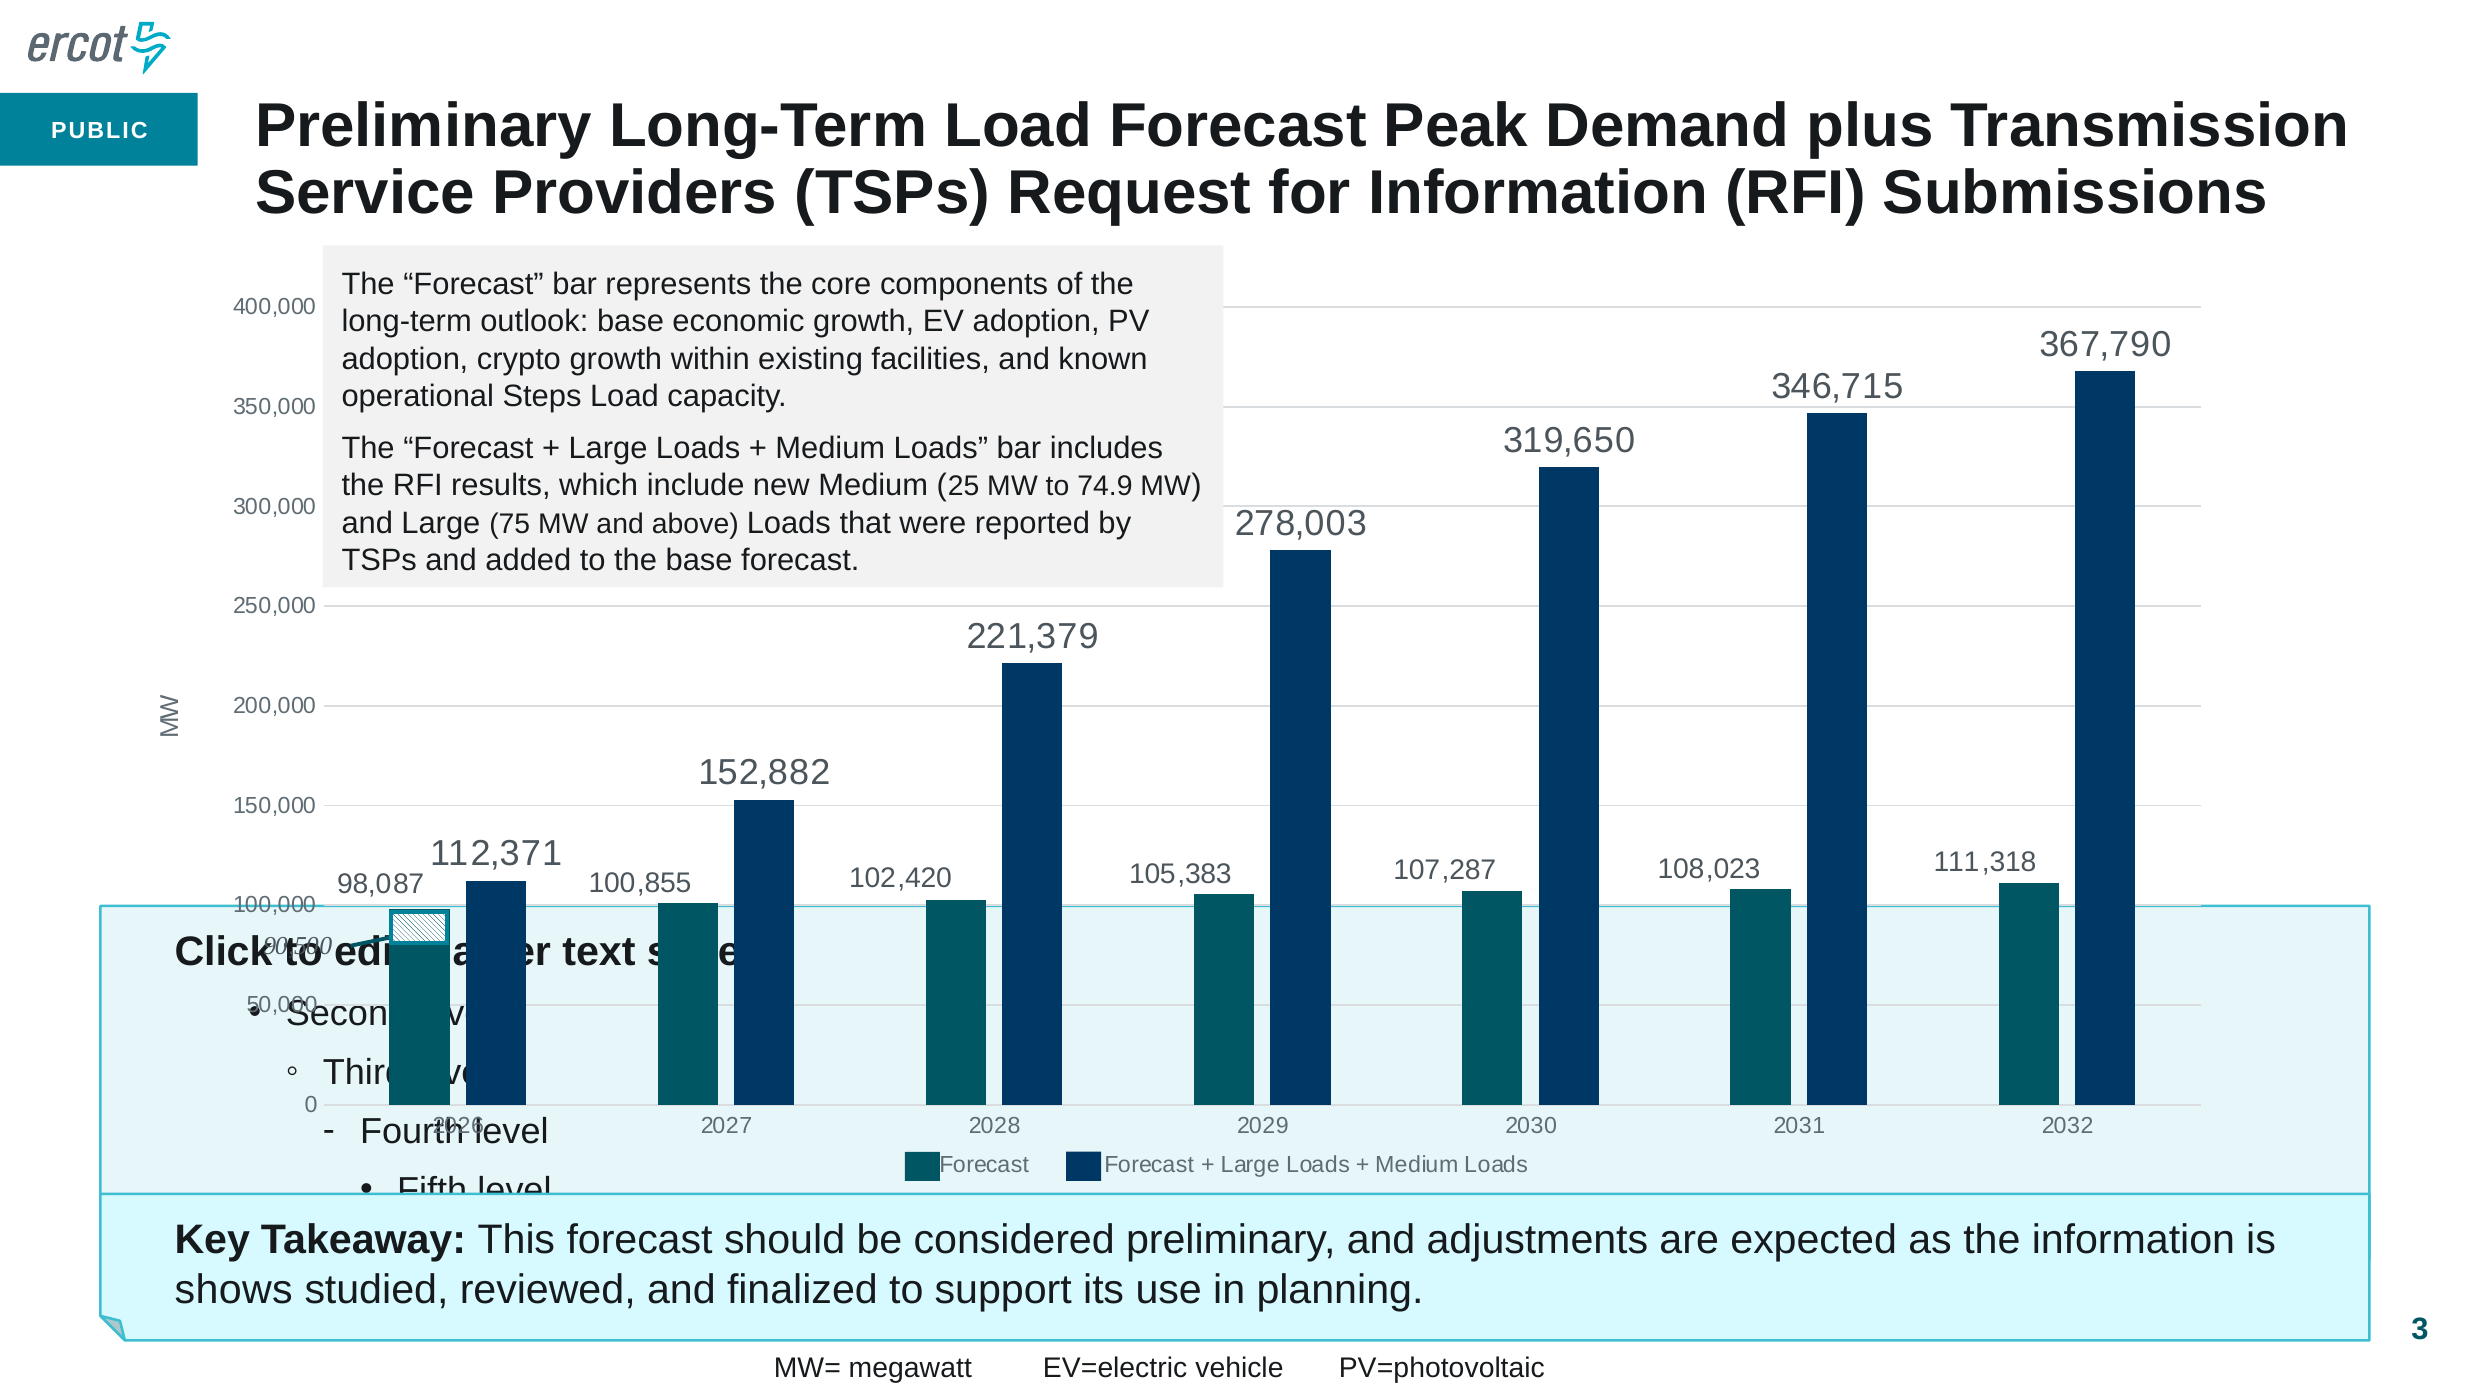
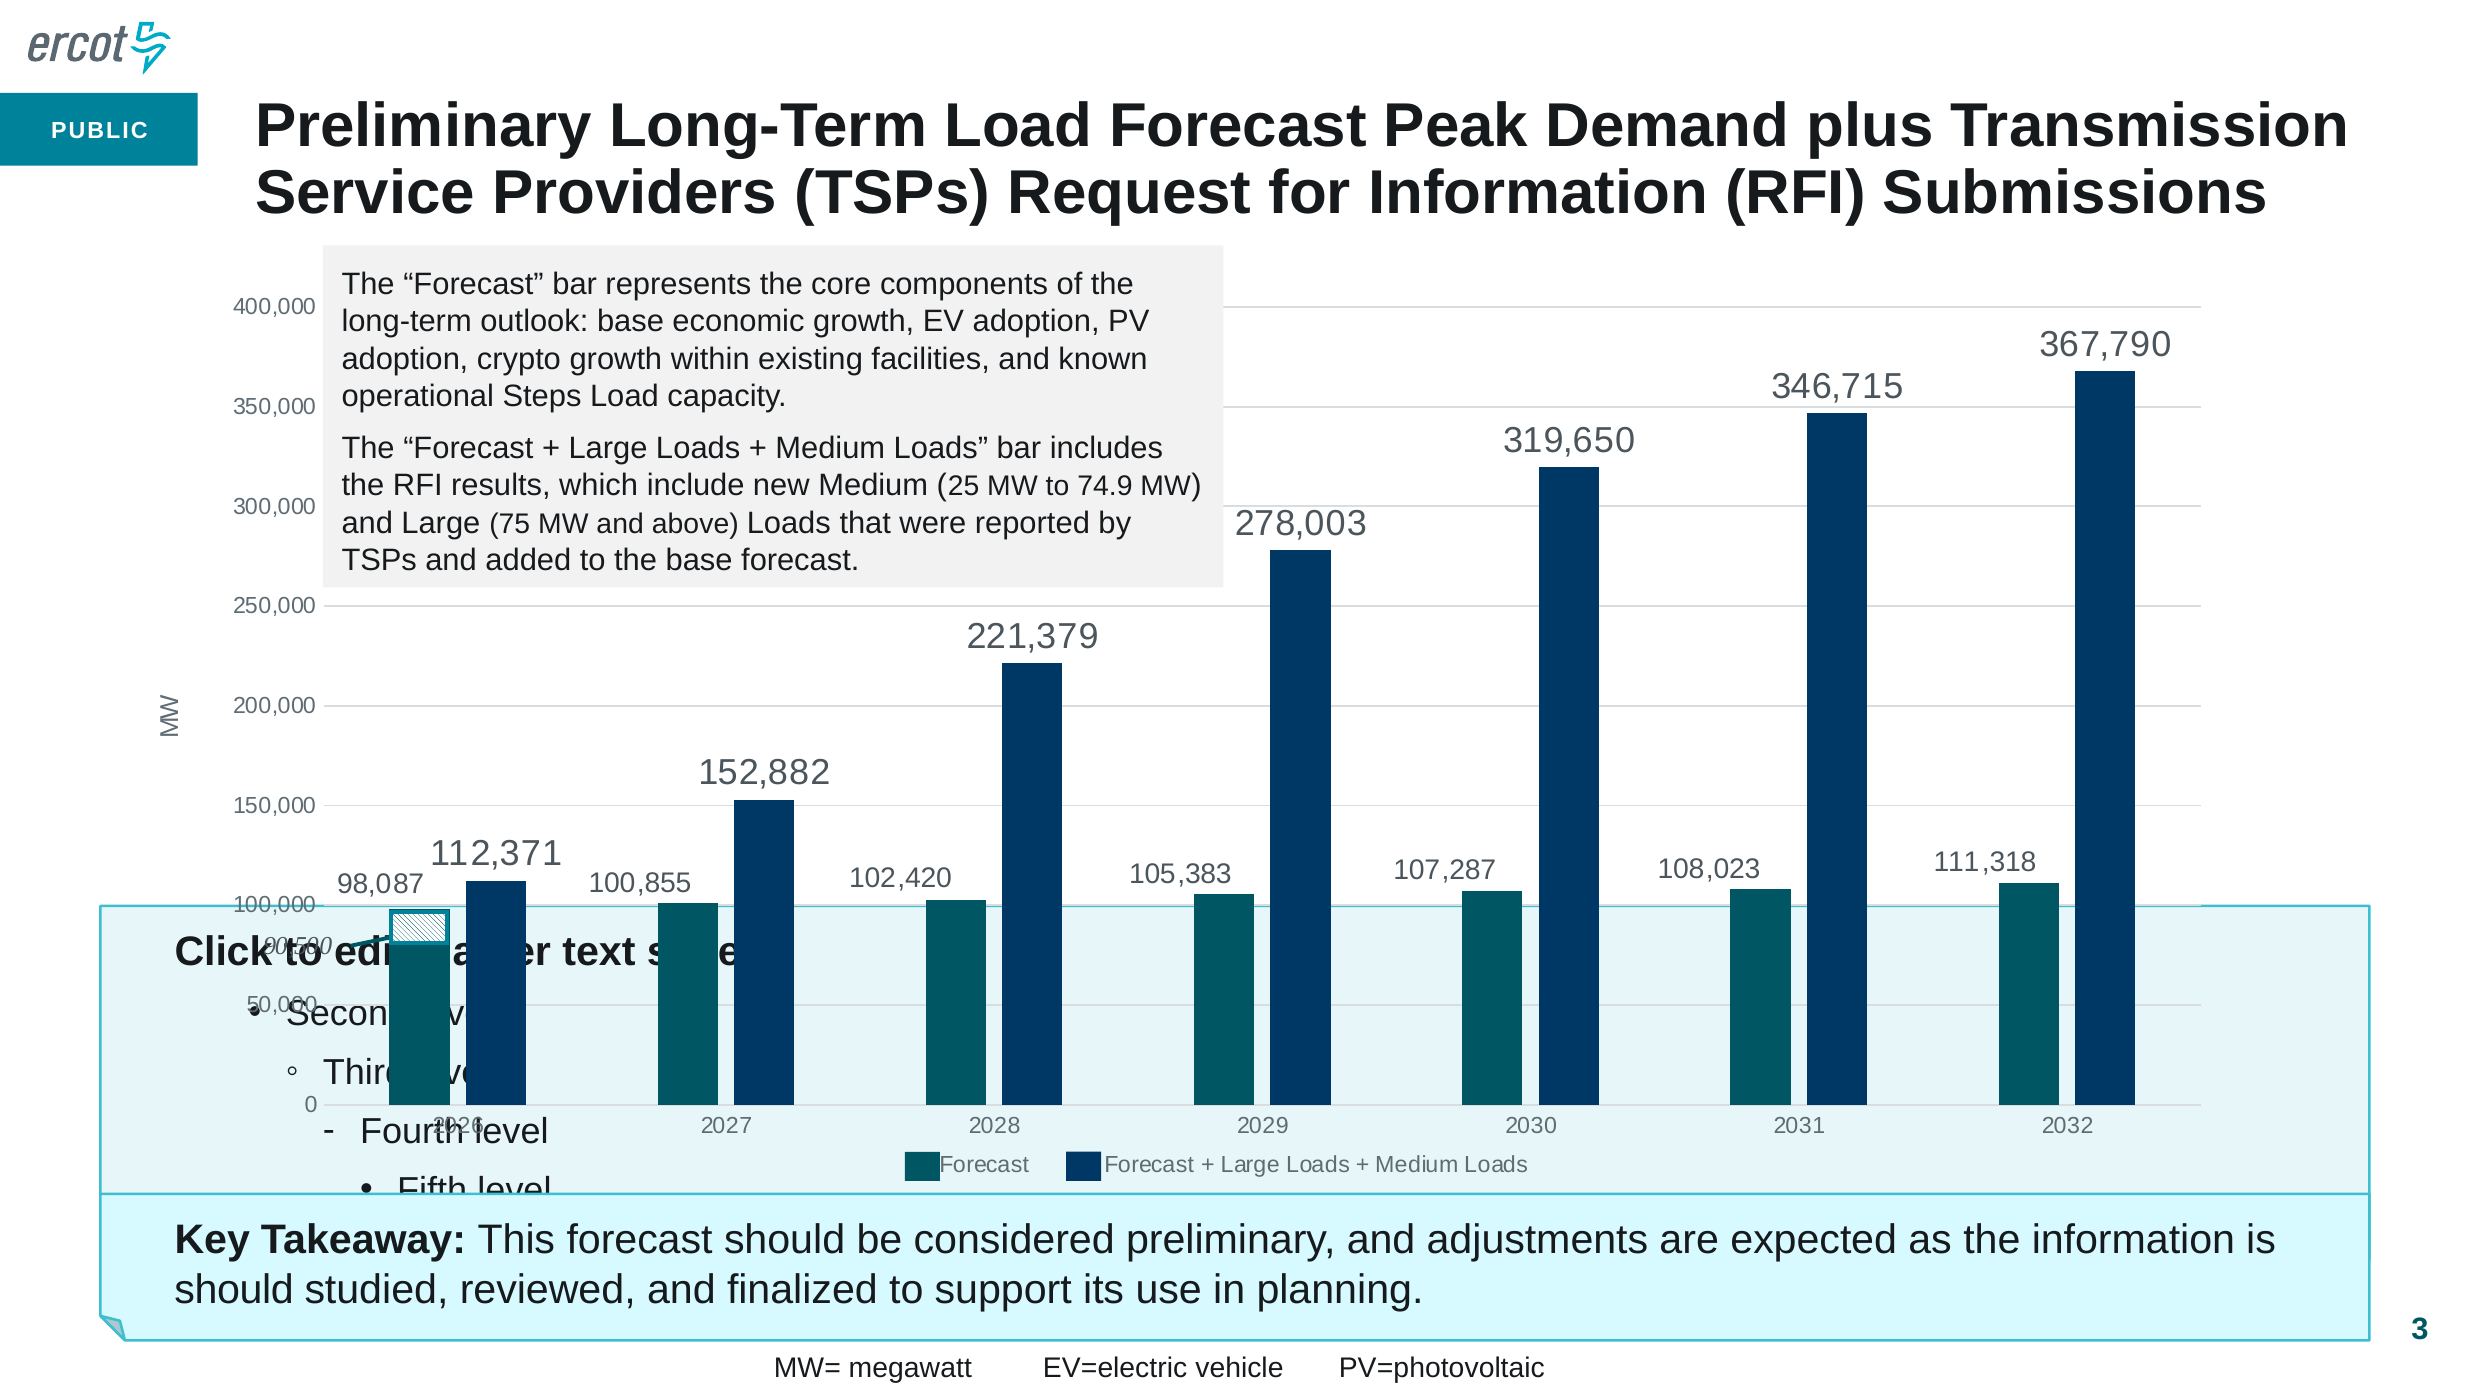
shows: shows -> should (234, 1289)
